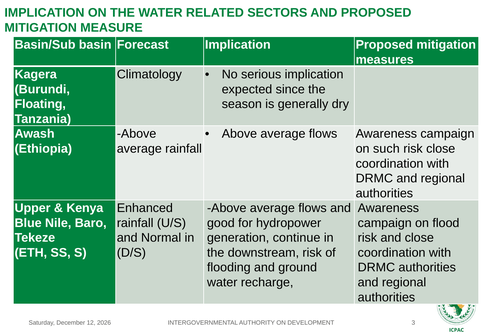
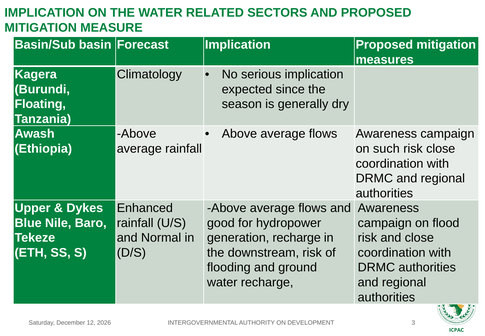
Kenya: Kenya -> Dykes (85, 208)
generation continue: continue -> recharge (297, 238)
